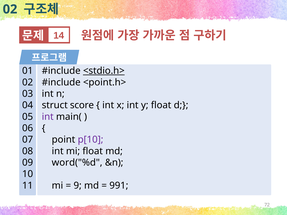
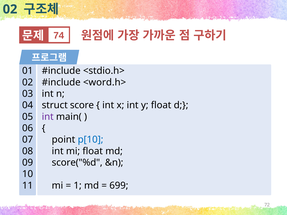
14: 14 -> 74 (59, 36)
<stdio.h> underline: present -> none (104, 71)
<point.h>: <point.h> -> <word.h> (105, 82)
p[10 colour: purple -> blue (91, 140)
word("%d: word("%d -> score("%d (77, 163)
9: 9 -> 1 (78, 186)
991: 991 -> 699 (119, 186)
